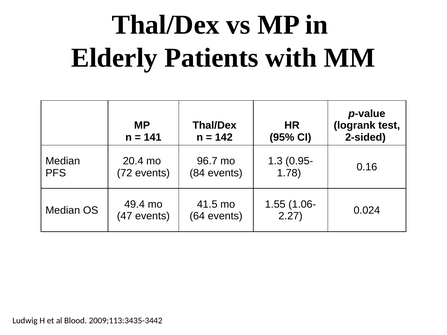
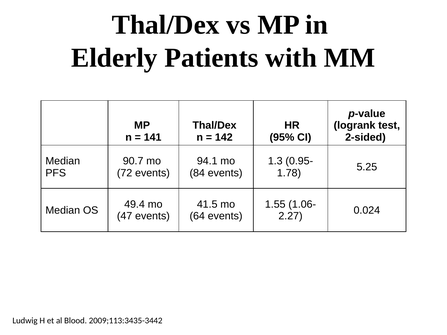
20.4: 20.4 -> 90.7 (133, 161)
96.7: 96.7 -> 94.1 (207, 161)
0.16: 0.16 -> 5.25 (367, 167)
